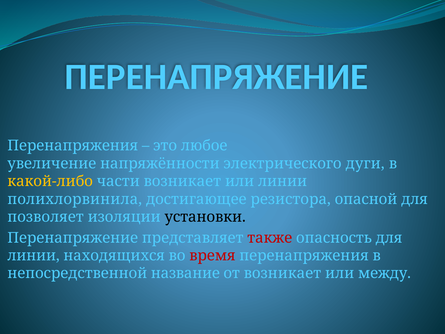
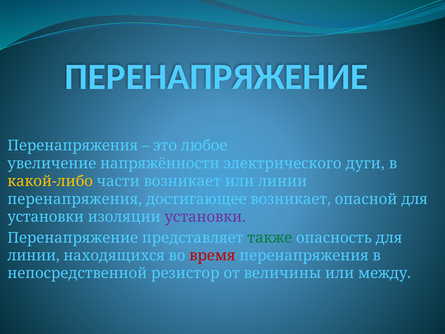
полихлорвинила: полихлорвинила -> перенапряжения (75, 199)
достигающее резистора: резистора -> возникает (291, 199)
позволяет: позволяет -> установки (46, 217)
установки colour: black -> purple (205, 217)
также colour: red -> green (270, 238)
название: название -> резистор (185, 273)
от возникает: возникает -> величины (282, 273)
